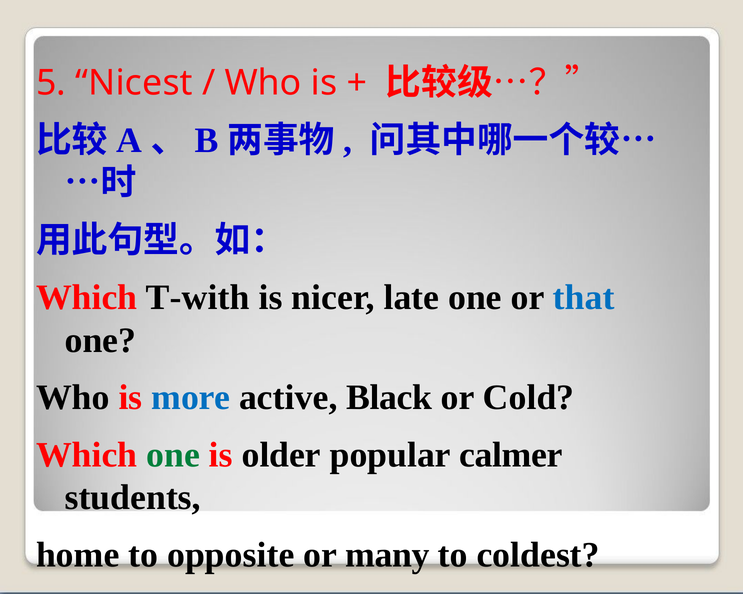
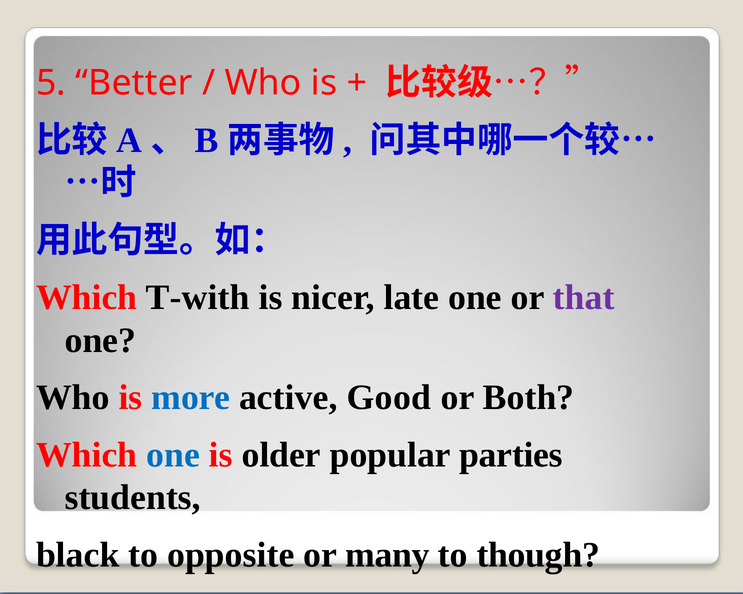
Nicest: Nicest -> Better (134, 83)
that colour: blue -> purple (584, 298)
Black: Black -> Good (389, 398)
Cold: Cold -> Both (529, 398)
one colour: green -> blue (173, 455)
calmer: calmer -> parties (511, 455)
home: home -> black (78, 555)
coldest: coldest -> though (538, 555)
